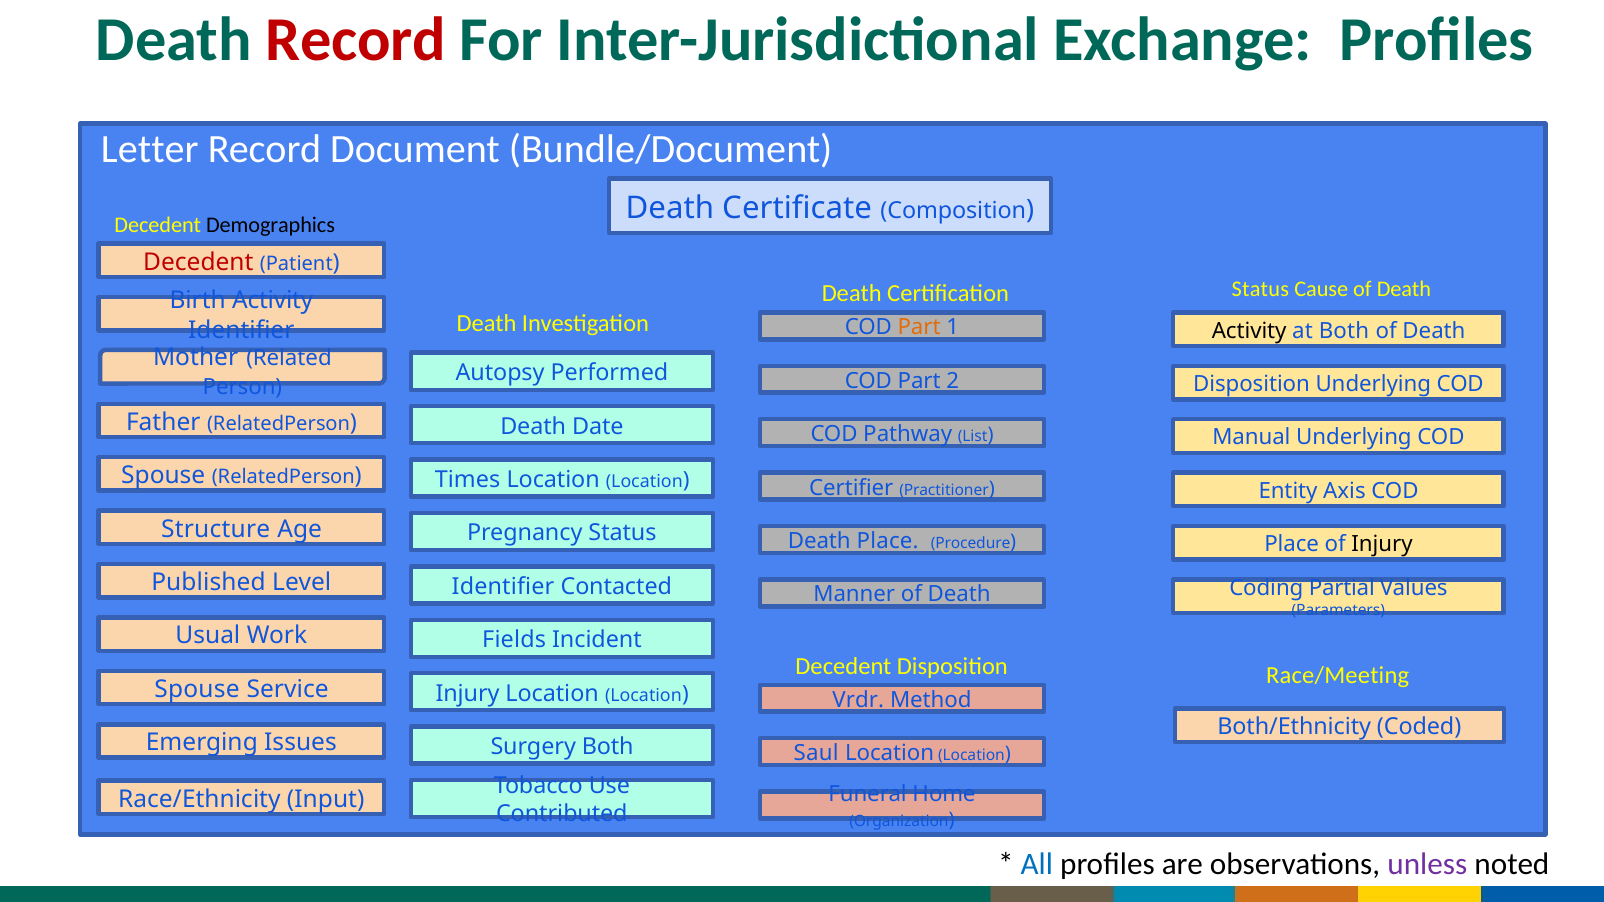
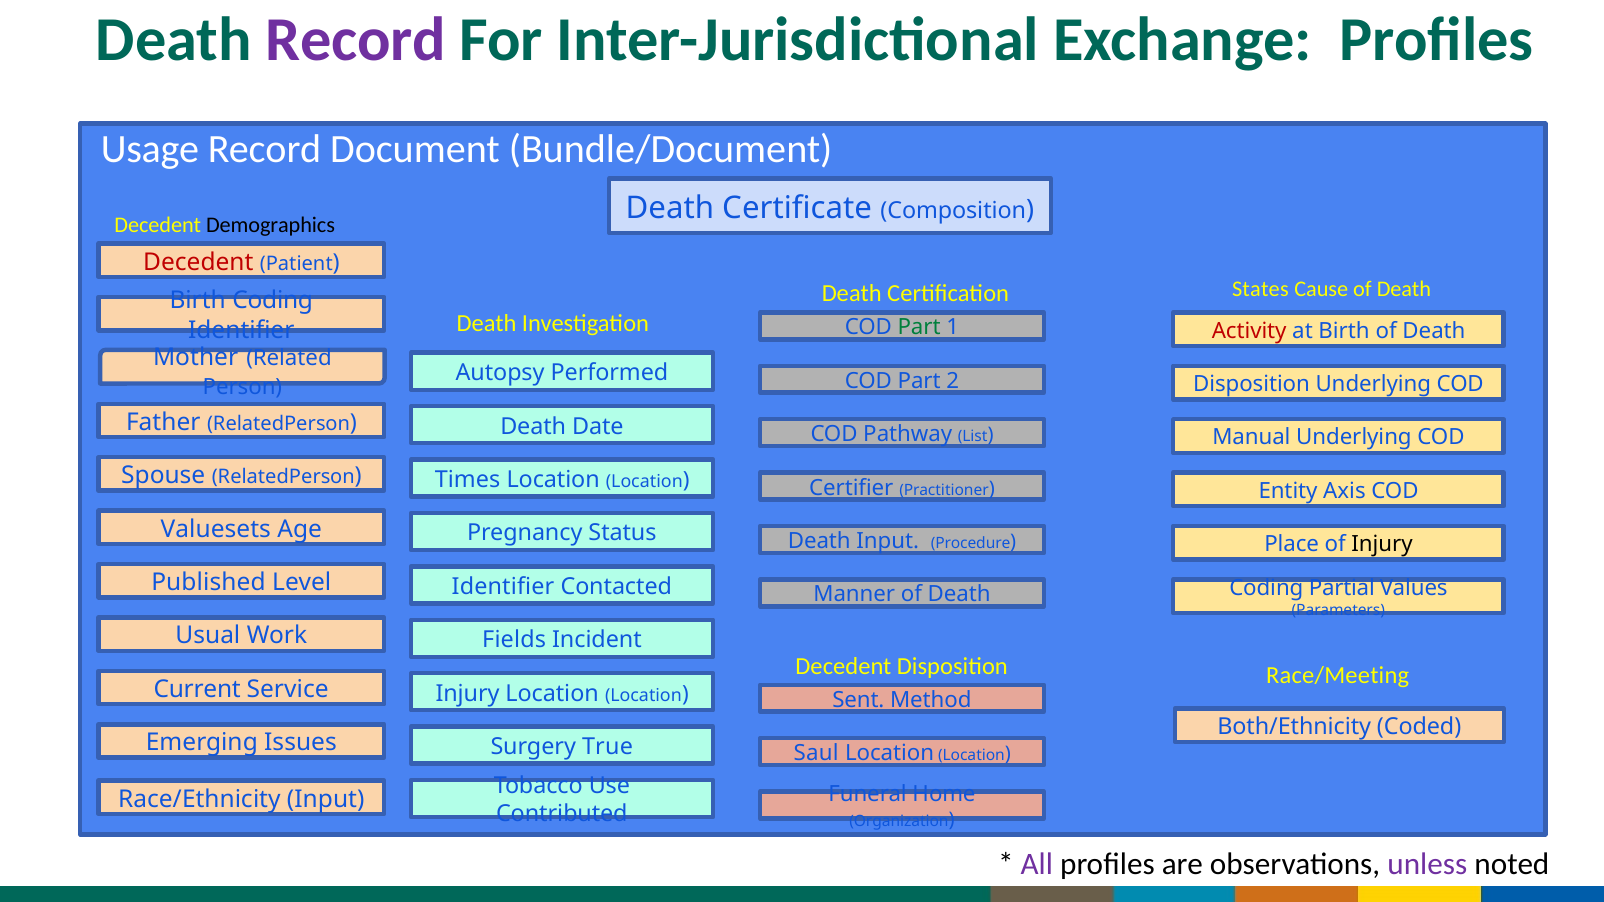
Record colour: red -> purple (356, 40)
Letter: Letter -> Usage (150, 149)
Status: Status -> States (1260, 290)
Birth Activity: Activity -> Coding (273, 301)
Part colour: orange -> green (919, 328)
Activity colour: black -> red (1249, 331)
at Both: Both -> Birth (1344, 331)
Structure: Structure -> Valuesets (216, 529)
Death Place: Place -> Input (888, 541)
Spouse: Spouse -> Current (197, 689)
Vrdr: Vrdr -> Sent (858, 700)
Surgery Both: Both -> True (607, 747)
All colour: blue -> purple (1037, 864)
